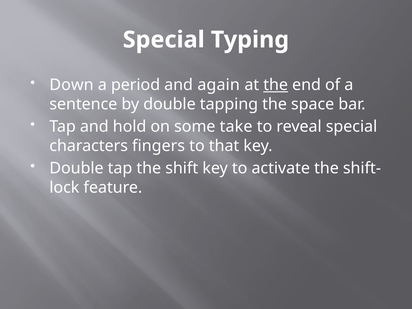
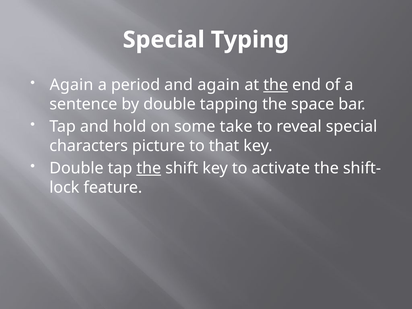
Down: Down -> Again (71, 85)
fingers: fingers -> picture (159, 146)
the underline: none -> present (149, 168)
